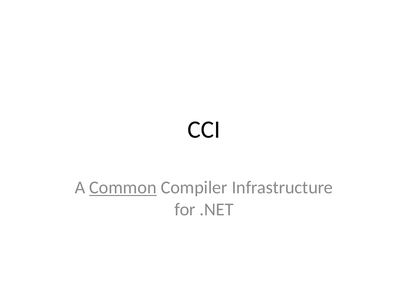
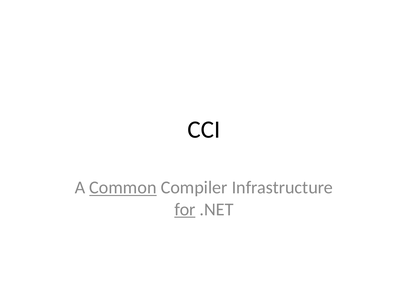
for underline: none -> present (185, 209)
